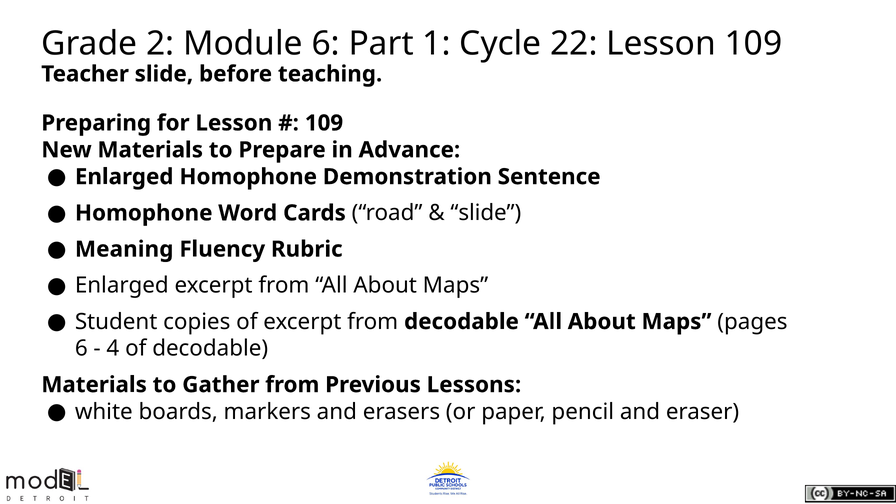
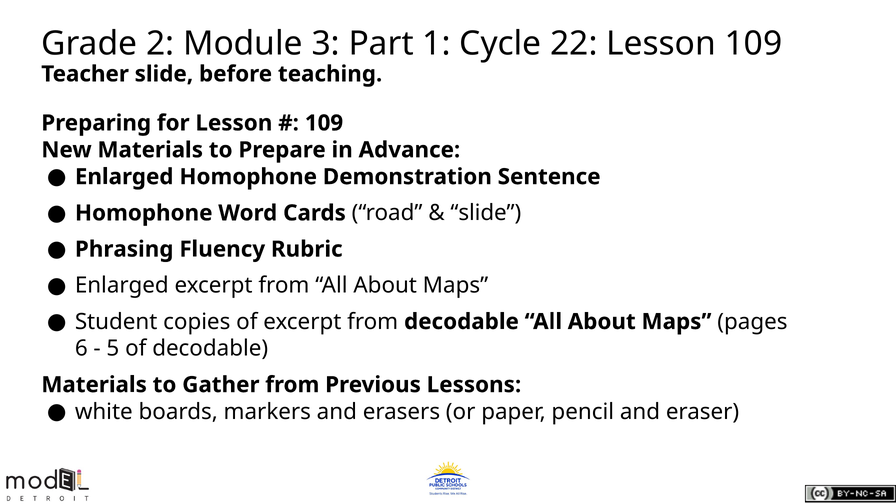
Module 6: 6 -> 3 (326, 44)
Meaning: Meaning -> Phrasing (124, 249)
4: 4 -> 5 (113, 349)
